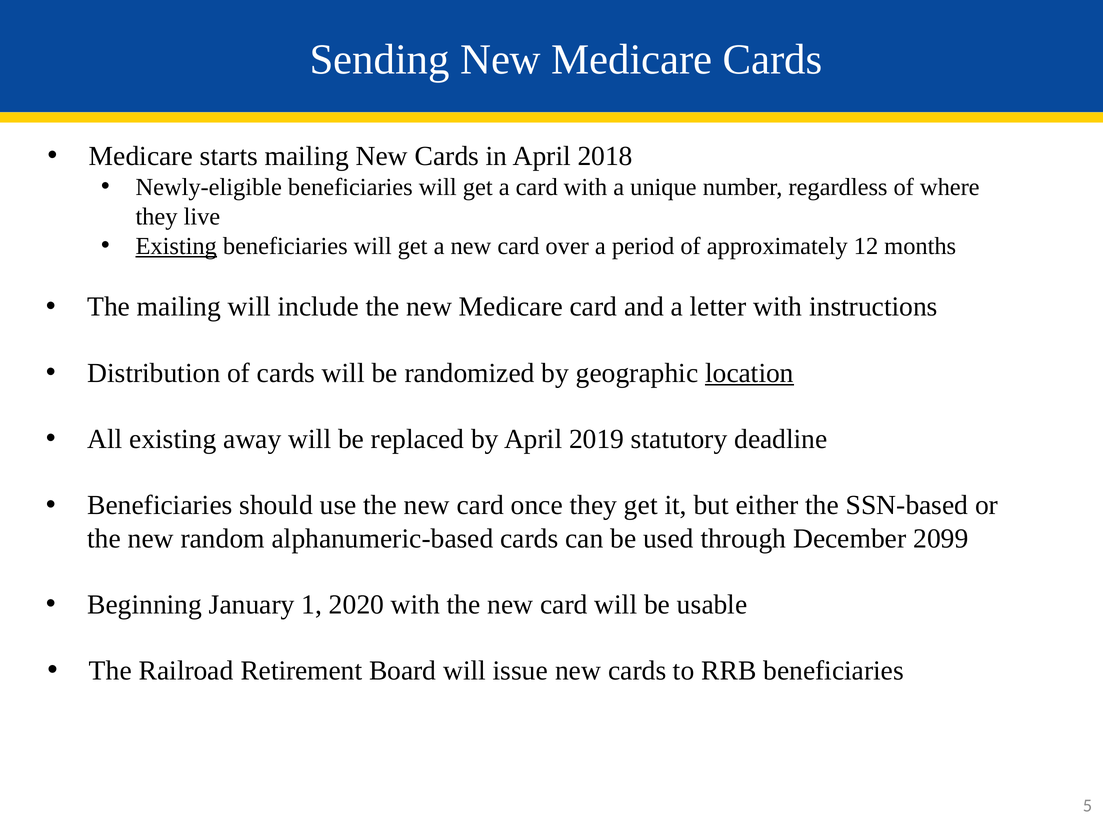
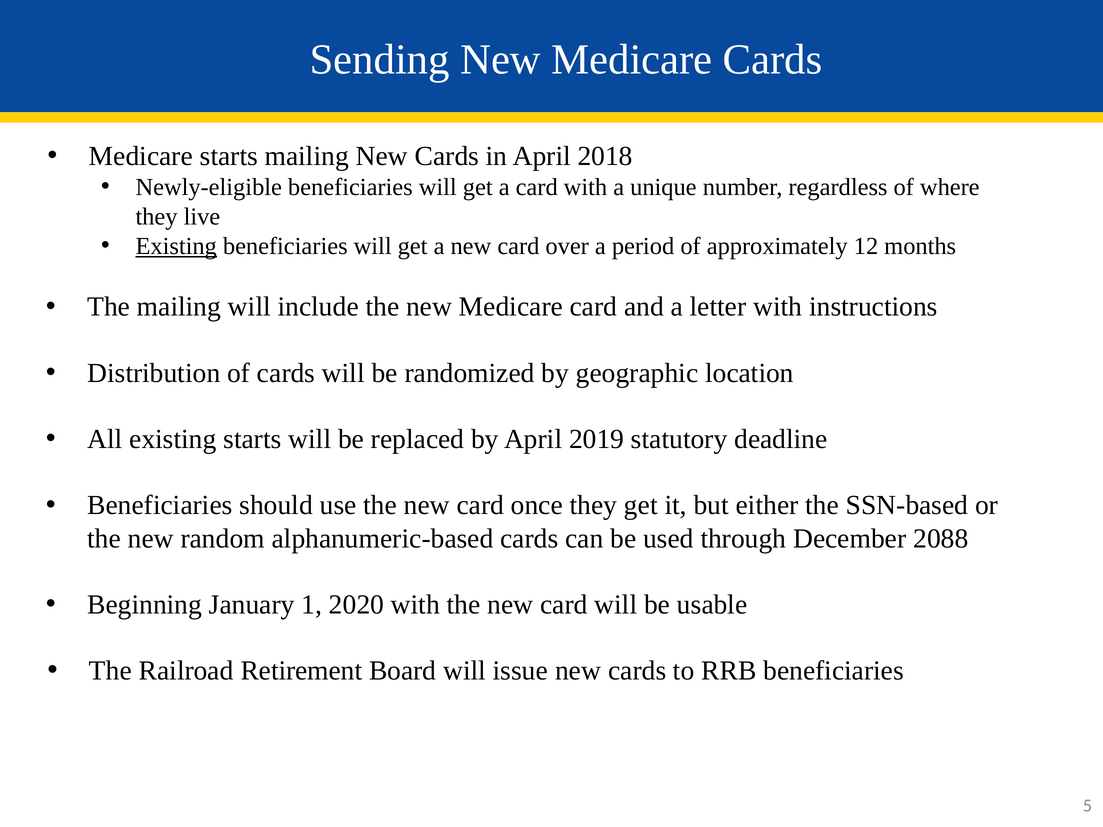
location underline: present -> none (749, 373)
existing away: away -> starts (252, 439)
2099: 2099 -> 2088 (941, 539)
